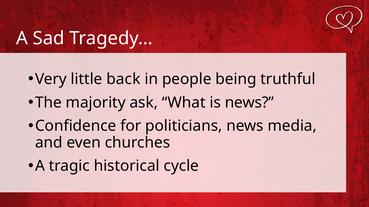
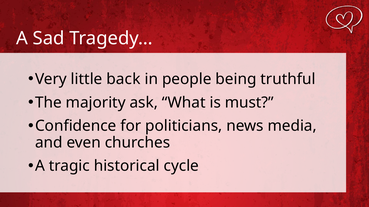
is news: news -> must (249, 103)
